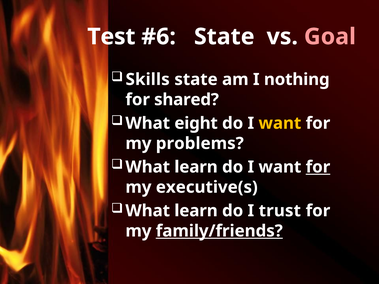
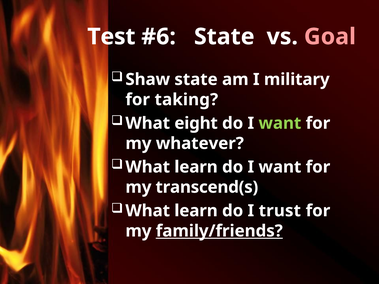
Skills: Skills -> Shaw (148, 80)
nothing: nothing -> military (297, 80)
shared: shared -> taking (186, 100)
want colour: yellow -> light green (280, 123)
problems: problems -> whatever (200, 144)
for underline: present -> none (318, 167)
executive(s: executive(s -> transcend(s (207, 187)
